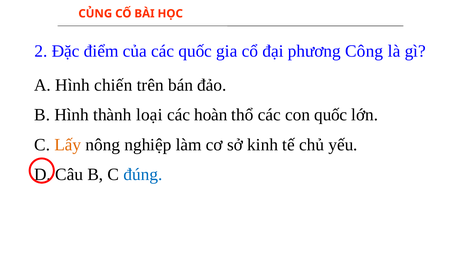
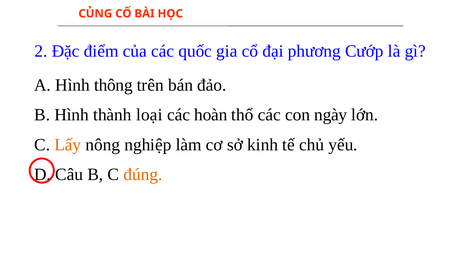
Công: Công -> Cướp (364, 51)
chiến: chiến -> thông (113, 85)
con quốc: quốc -> ngày (331, 115)
đúng colour: blue -> orange (143, 175)
